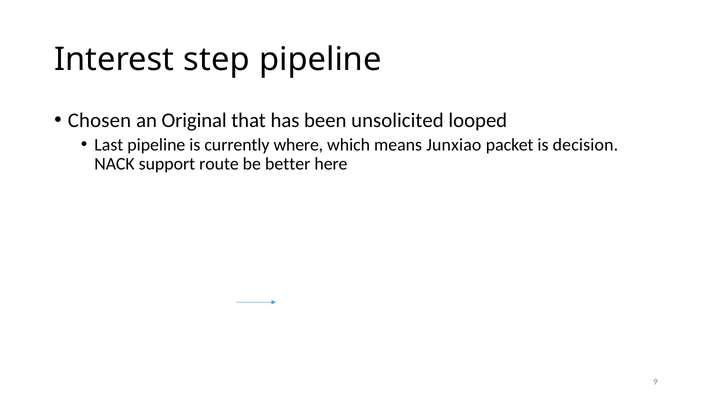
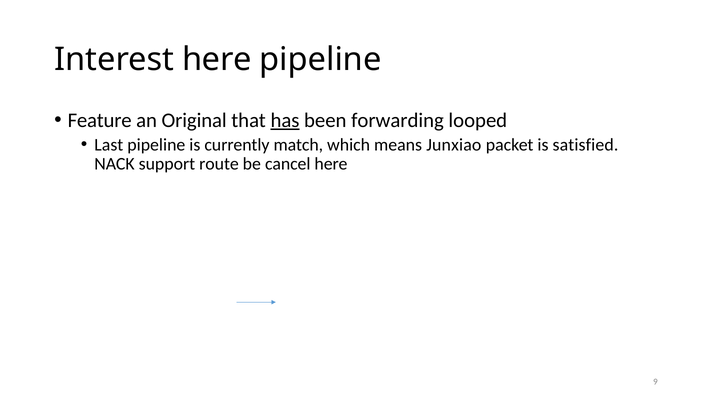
Interest step: step -> here (217, 60)
Chosen: Chosen -> Feature (100, 120)
has underline: none -> present (285, 120)
unsolicited: unsolicited -> forwarding (398, 120)
where: where -> match (298, 145)
decision: decision -> satisfied (585, 145)
better: better -> cancel (288, 164)
